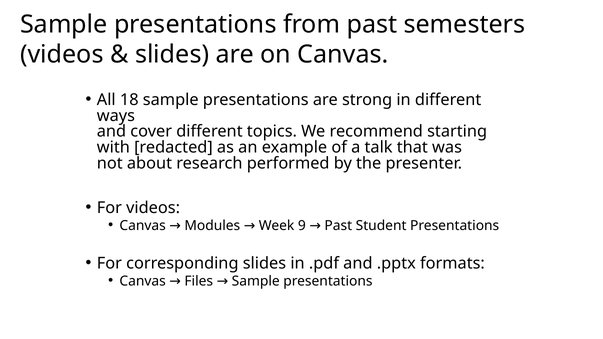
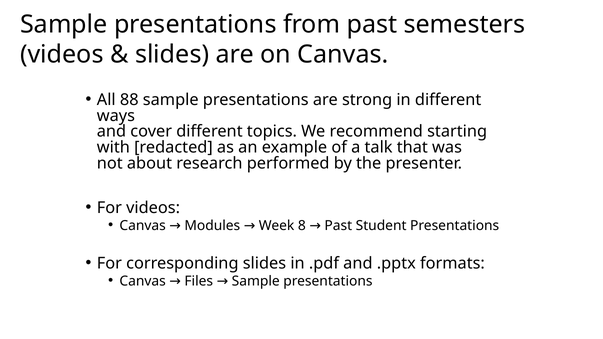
18: 18 -> 88 (129, 100)
9: 9 -> 8 (302, 226)
